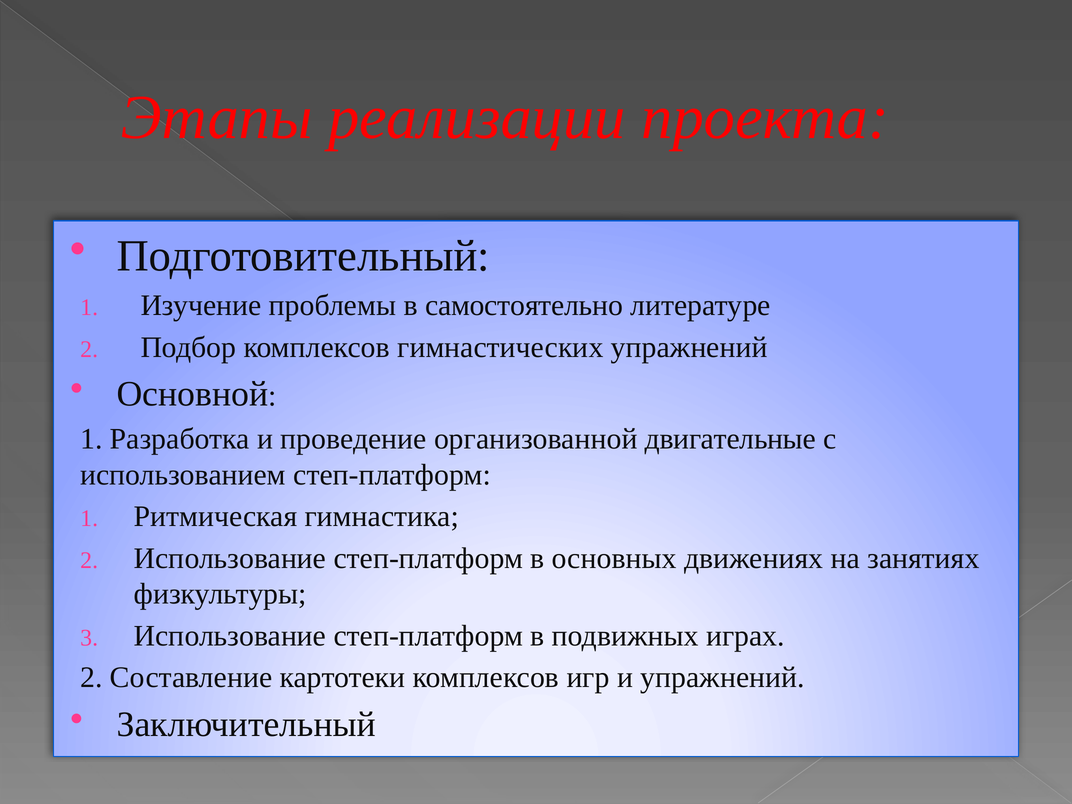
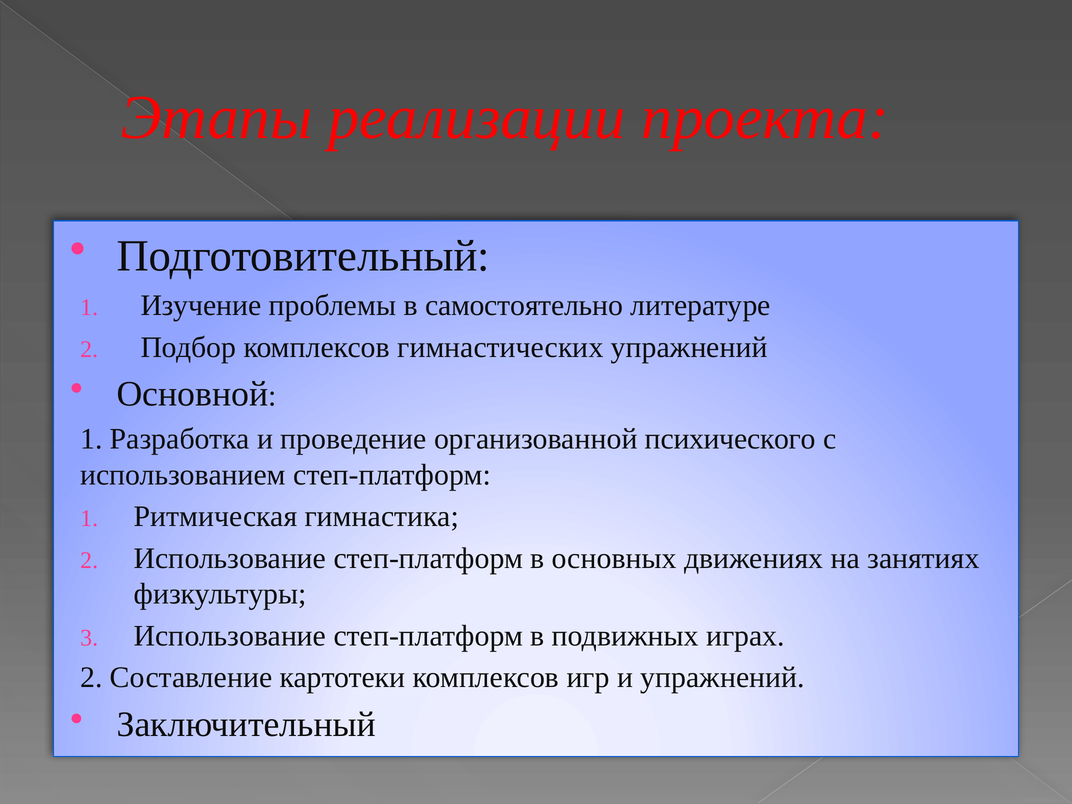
двигательные: двигательные -> психического (730, 439)
